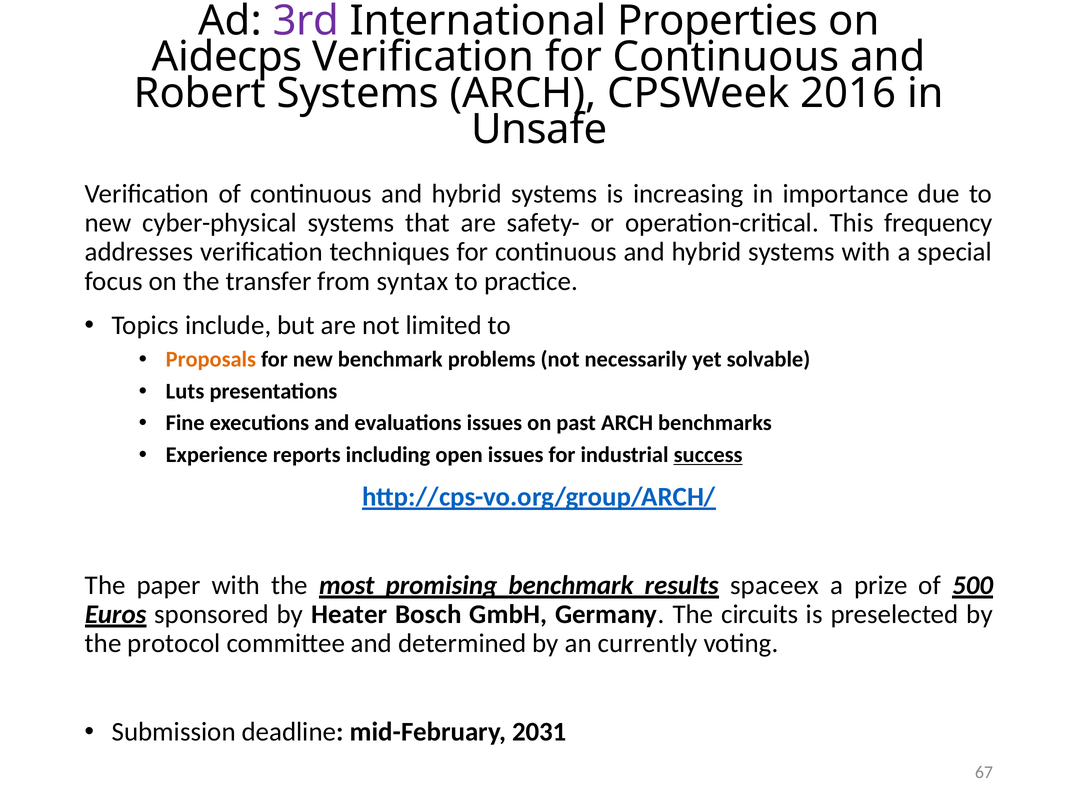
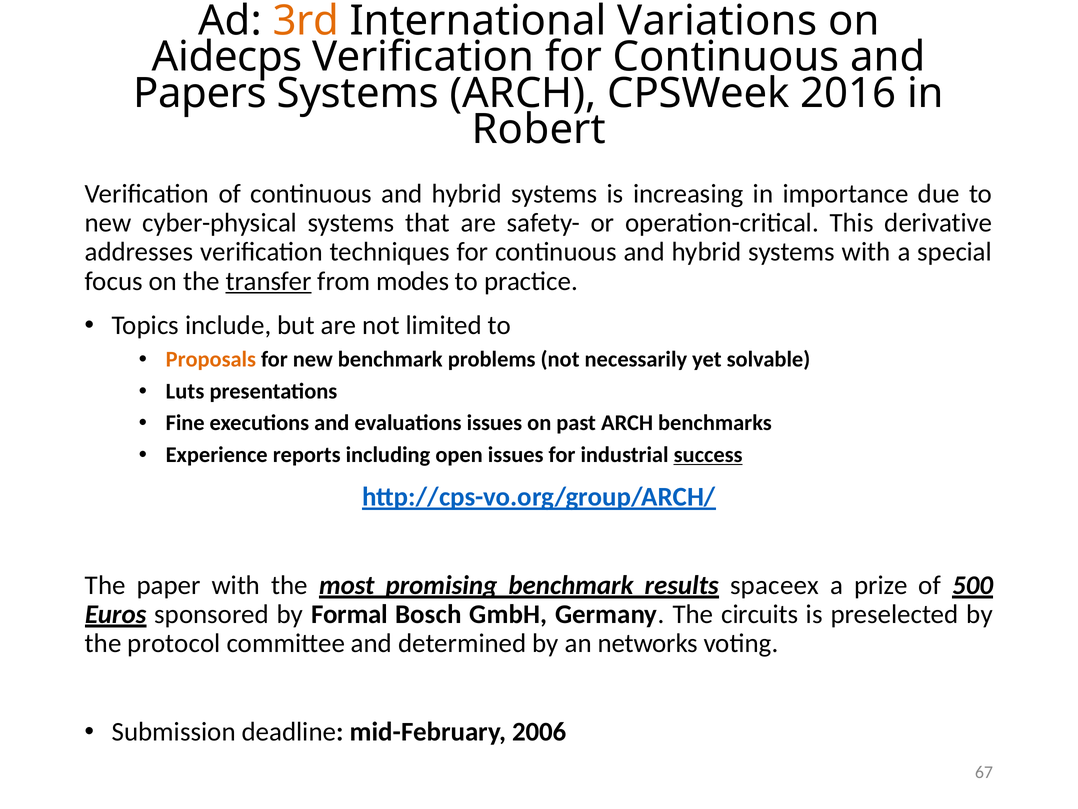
3rd colour: purple -> orange (306, 21)
Properties: Properties -> Variations (717, 21)
Robert: Robert -> Papers (200, 93)
Unsafe: Unsafe -> Robert (539, 129)
frequency: frequency -> derivative (938, 223)
transfer underline: none -> present (269, 281)
syntax: syntax -> modes (413, 281)
Heater: Heater -> Formal (349, 614)
currently: currently -> networks (648, 643)
2031: 2031 -> 2006 (539, 731)
